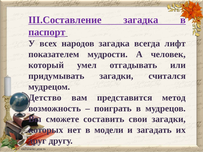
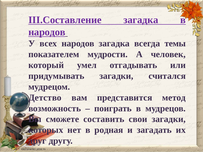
паспорт: паспорт -> народов (47, 32)
лифт: лифт -> темы (175, 44)
модели: модели -> родная (109, 130)
